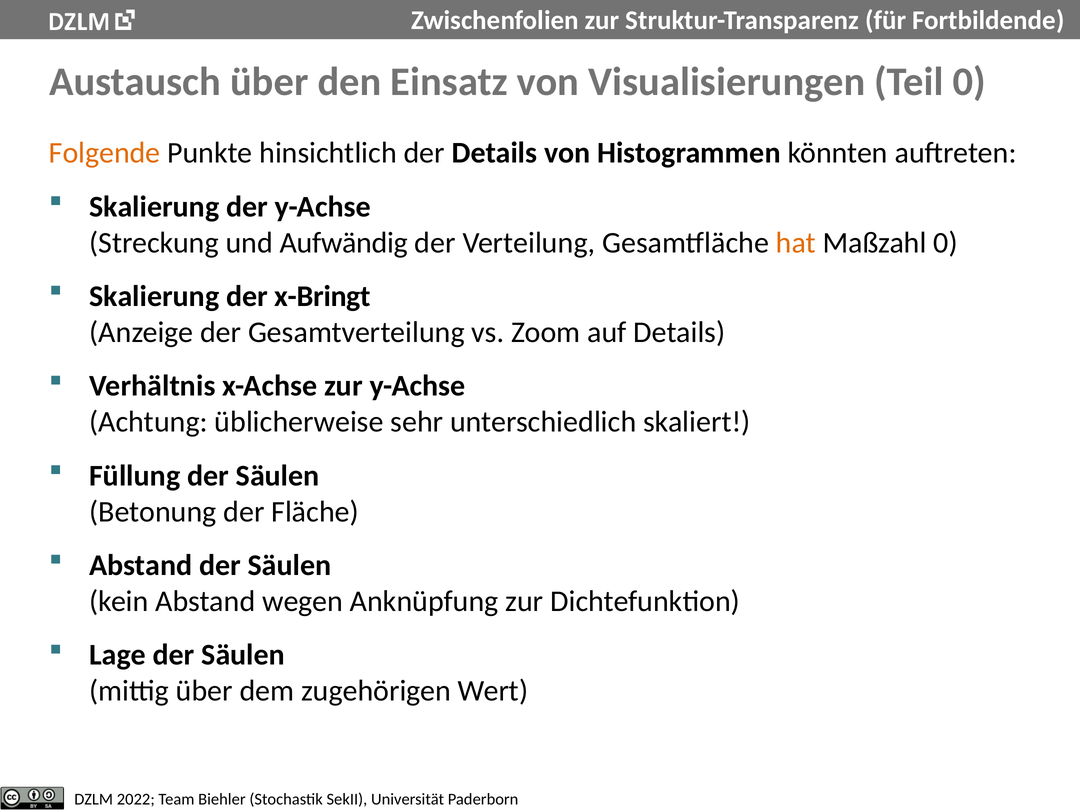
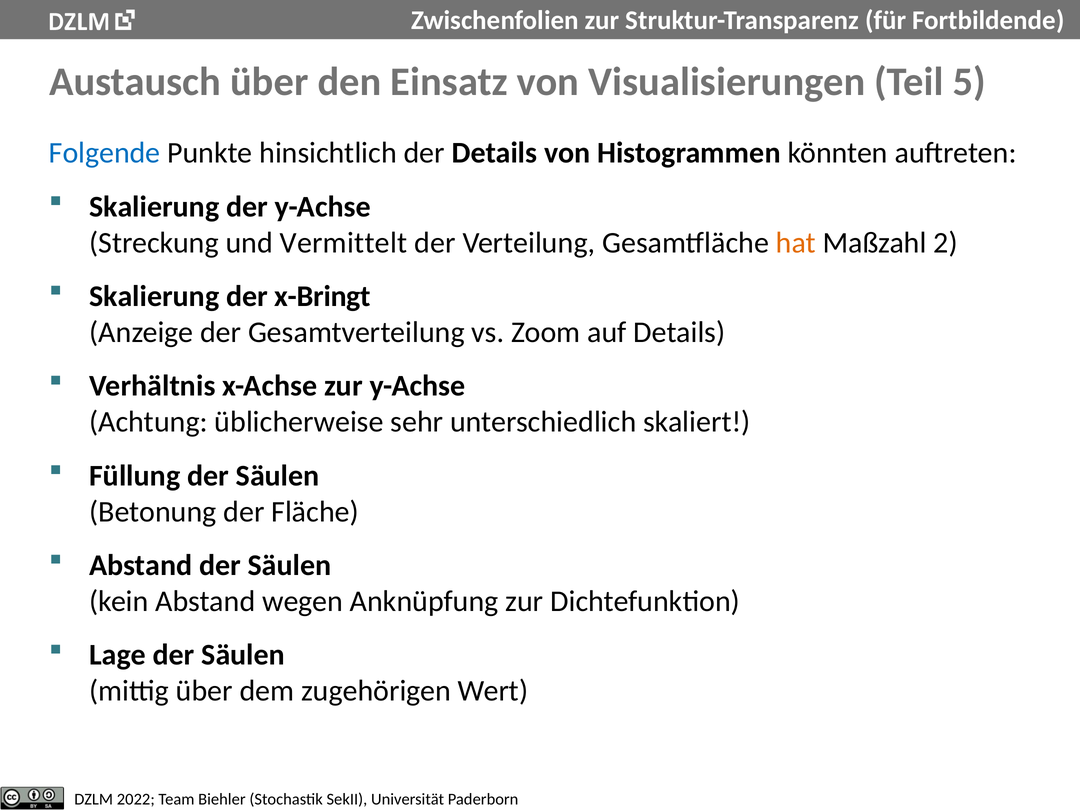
Teil 0: 0 -> 5 (969, 82)
Folgende colour: orange -> blue (105, 153)
Aufwändig: Aufwändig -> Vermittelt (344, 243)
Maßzahl 0: 0 -> 2 (946, 243)
